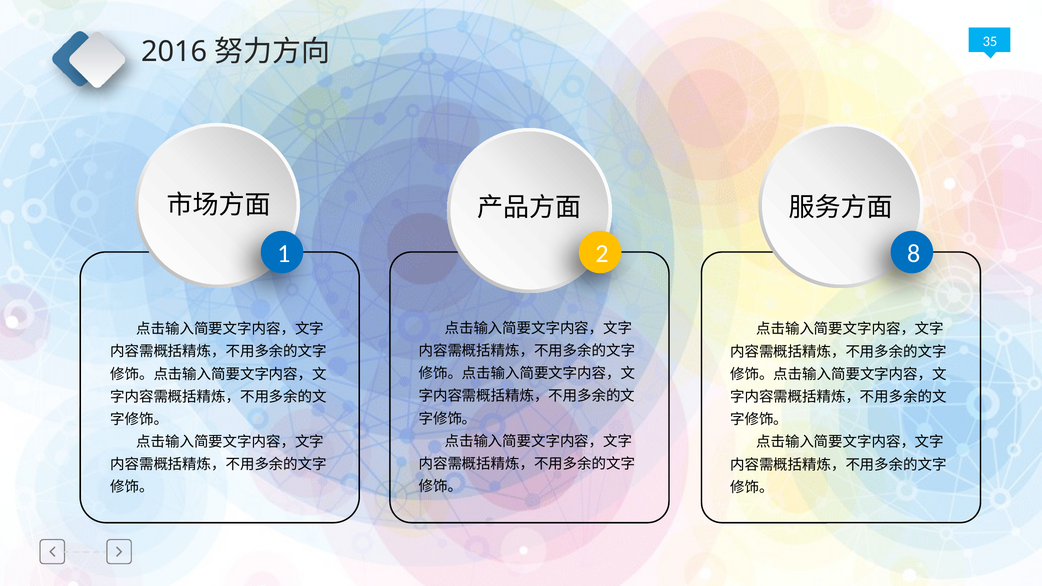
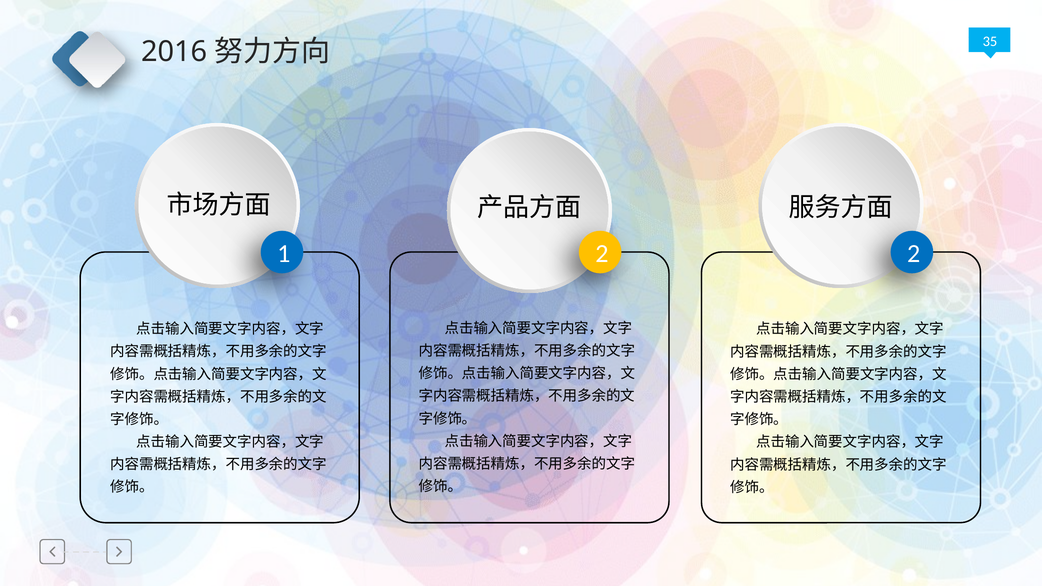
2 8: 8 -> 2 (914, 254)
